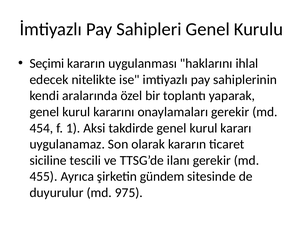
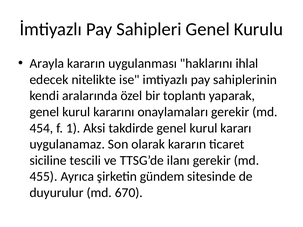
Seçimi: Seçimi -> Arayla (47, 64)
975: 975 -> 670 (129, 193)
